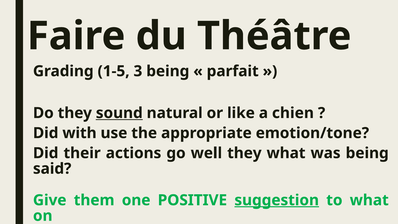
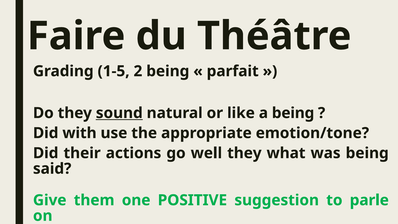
3: 3 -> 2 (138, 71)
a chien: chien -> being (293, 113)
suggestion underline: present -> none (277, 200)
to what: what -> parle (369, 200)
